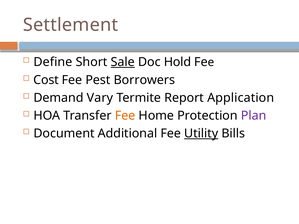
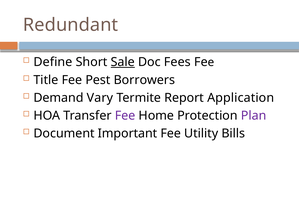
Settlement: Settlement -> Redundant (71, 25)
Hold: Hold -> Fees (177, 62)
Cost: Cost -> Title (46, 80)
Fee colour: orange -> purple (125, 116)
Additional: Additional -> Important (128, 134)
Utility underline: present -> none (201, 134)
